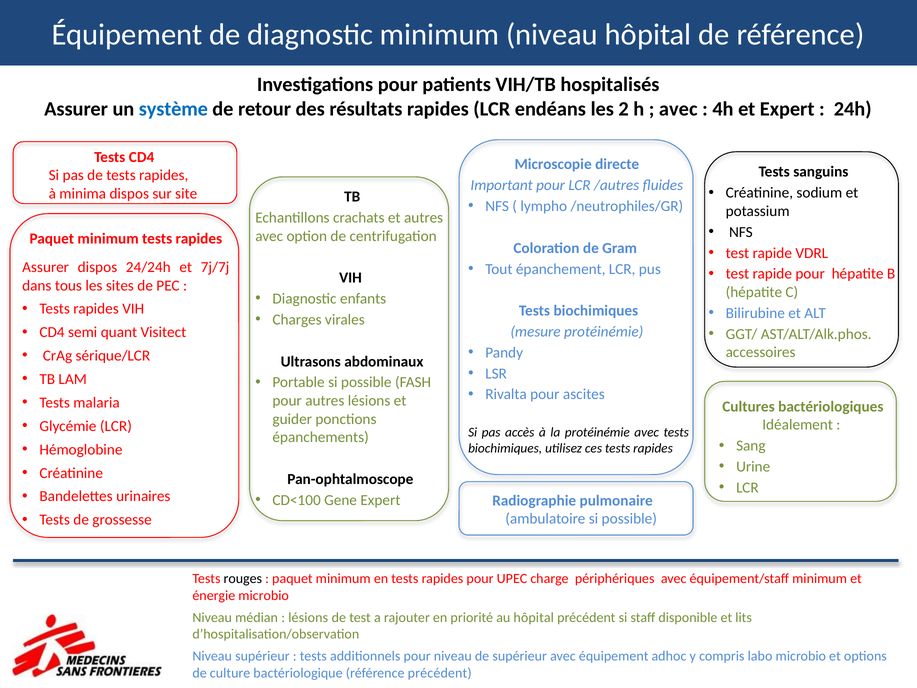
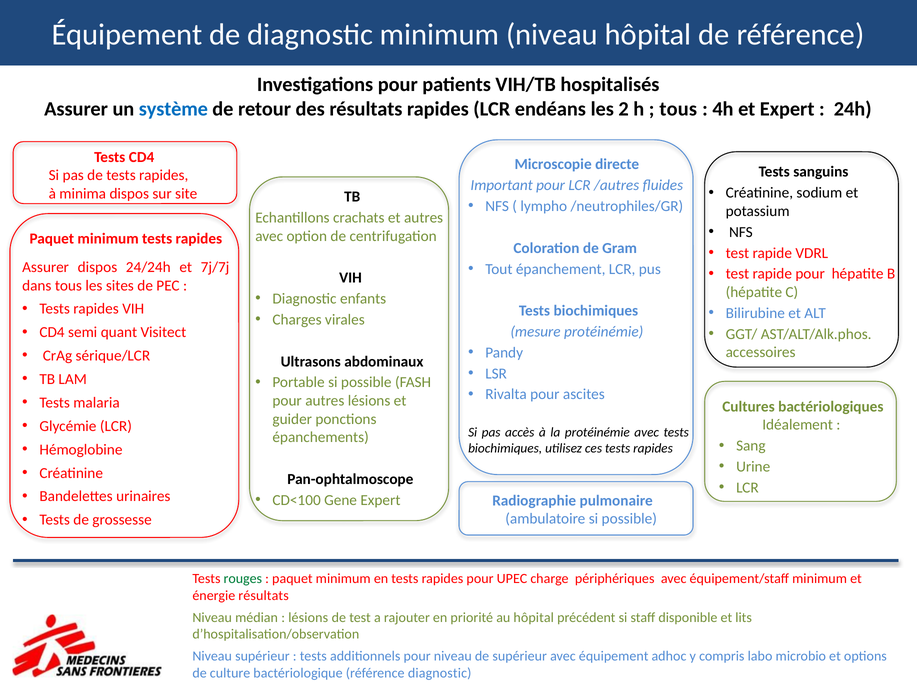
avec: avec -> tous (678, 109)
rouges colour: black -> green (243, 578)
énergie microbio: microbio -> résultats (264, 595)
référence précédent: précédent -> diagnostic (440, 673)
